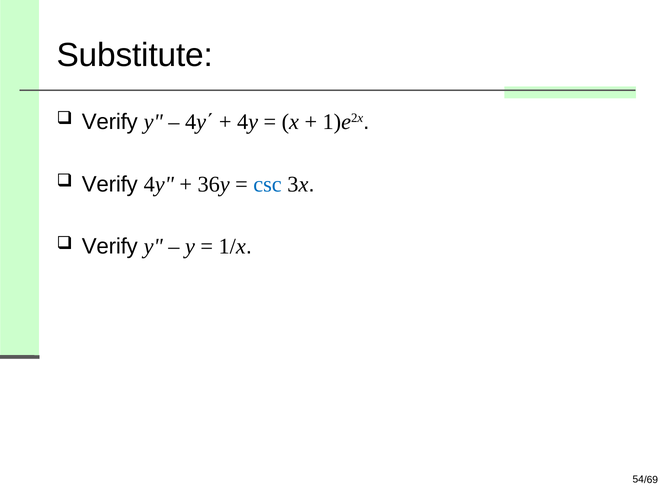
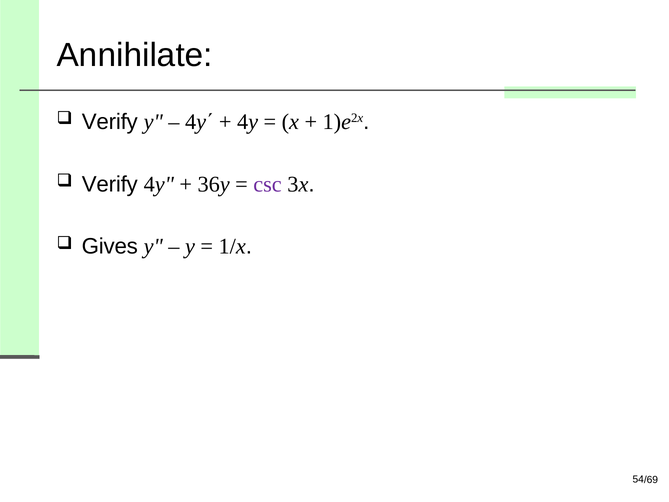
Substitute: Substitute -> Annihilate (135, 55)
csc colour: blue -> purple (268, 184)
Verify: Verify -> Gives (110, 246)
